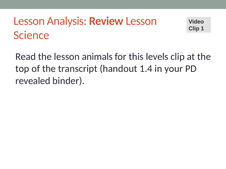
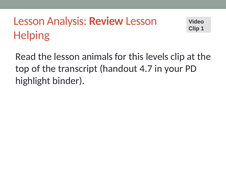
Science: Science -> Helping (31, 35)
1.4: 1.4 -> 4.7 (146, 69)
revealed: revealed -> highlight (33, 81)
